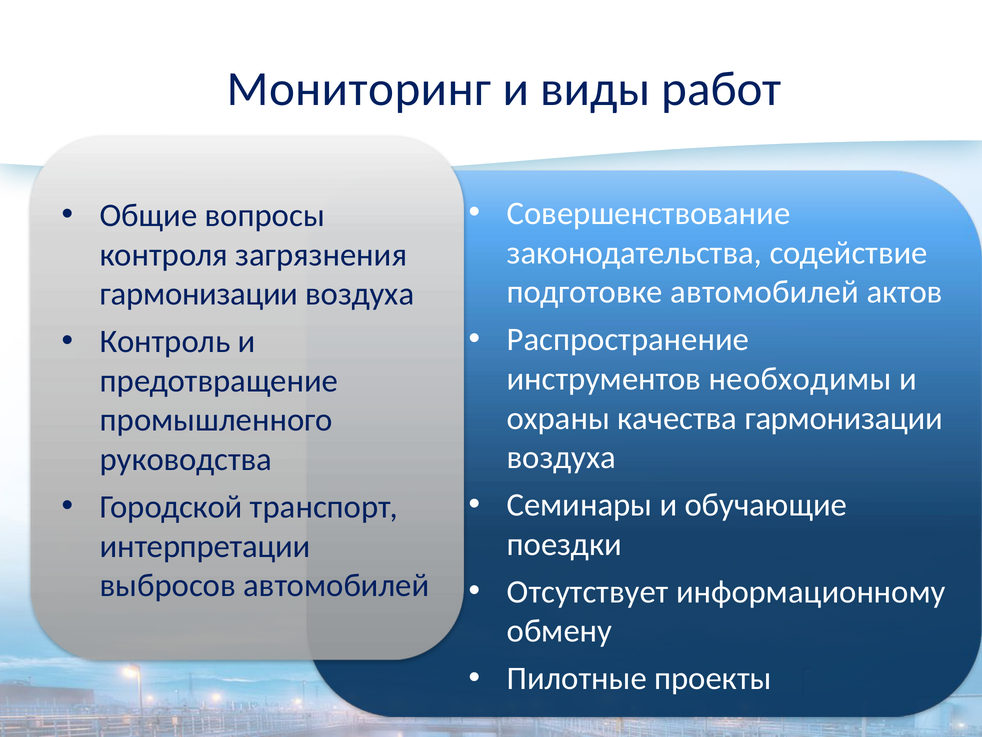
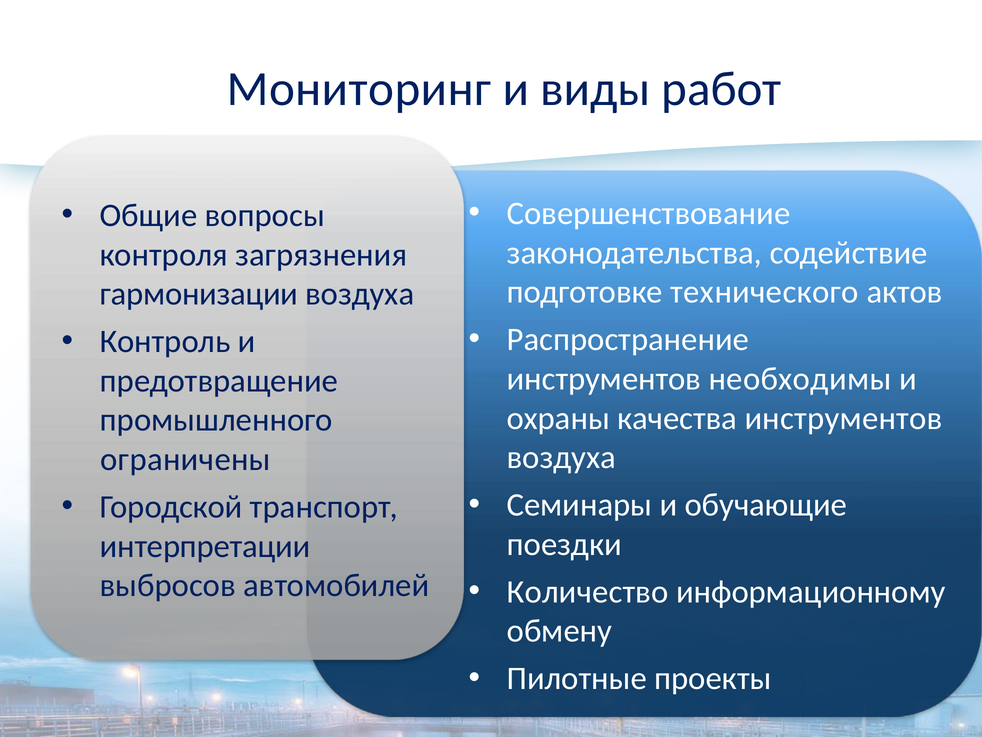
подготовке автомобилей: автомобилей -> технического (765, 292)
качества гармонизации: гармонизации -> инструментов (843, 418)
руководства: руководства -> ограничены (186, 459)
Отсутствует: Отсутствует -> Количество (588, 591)
